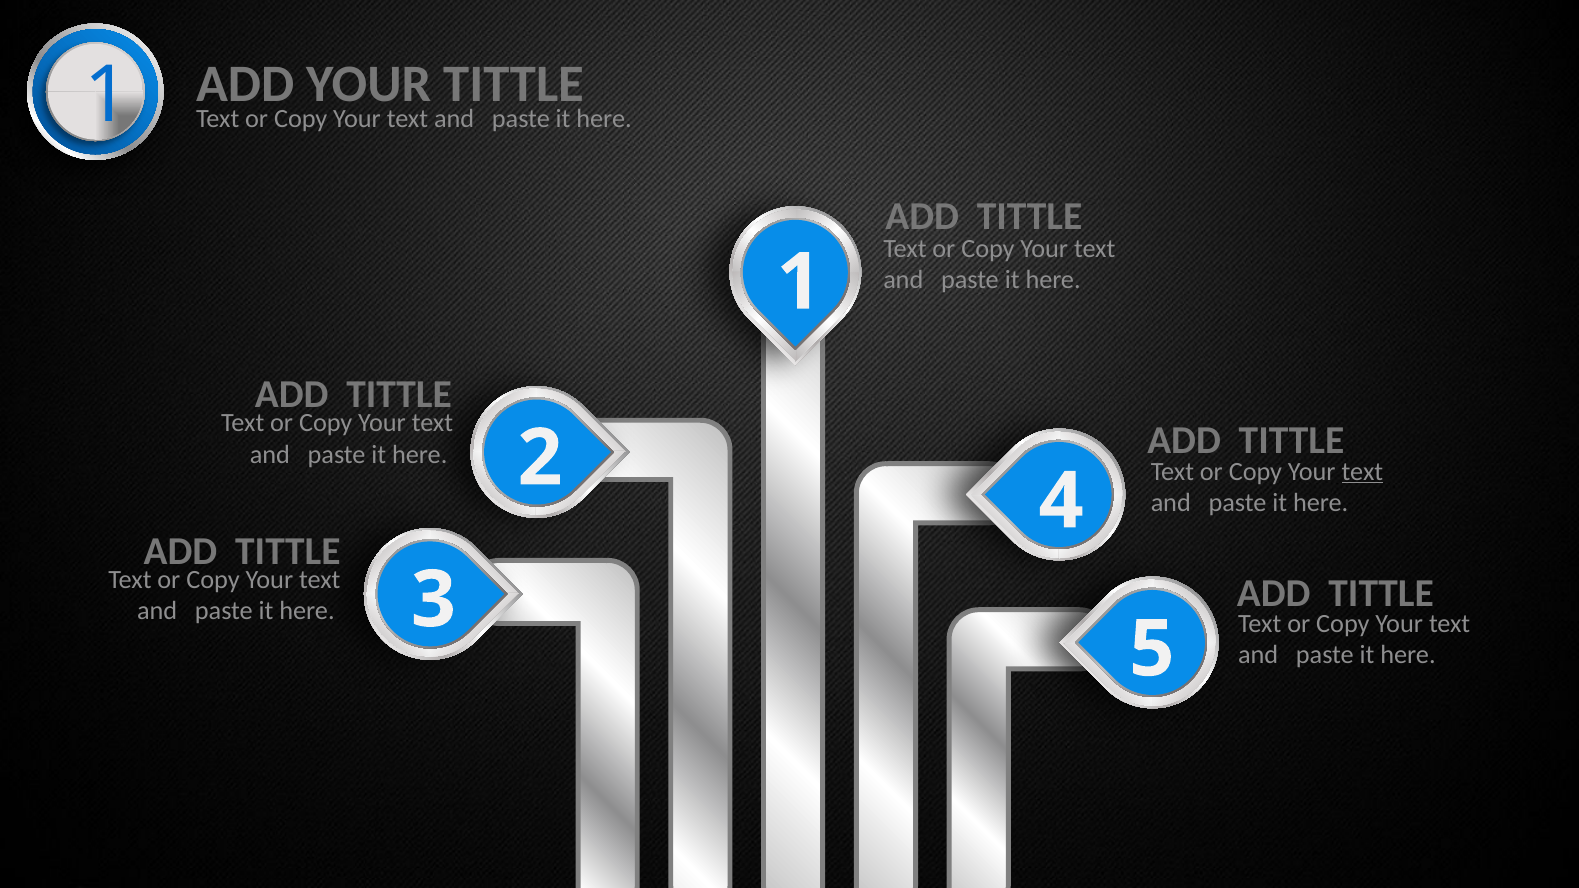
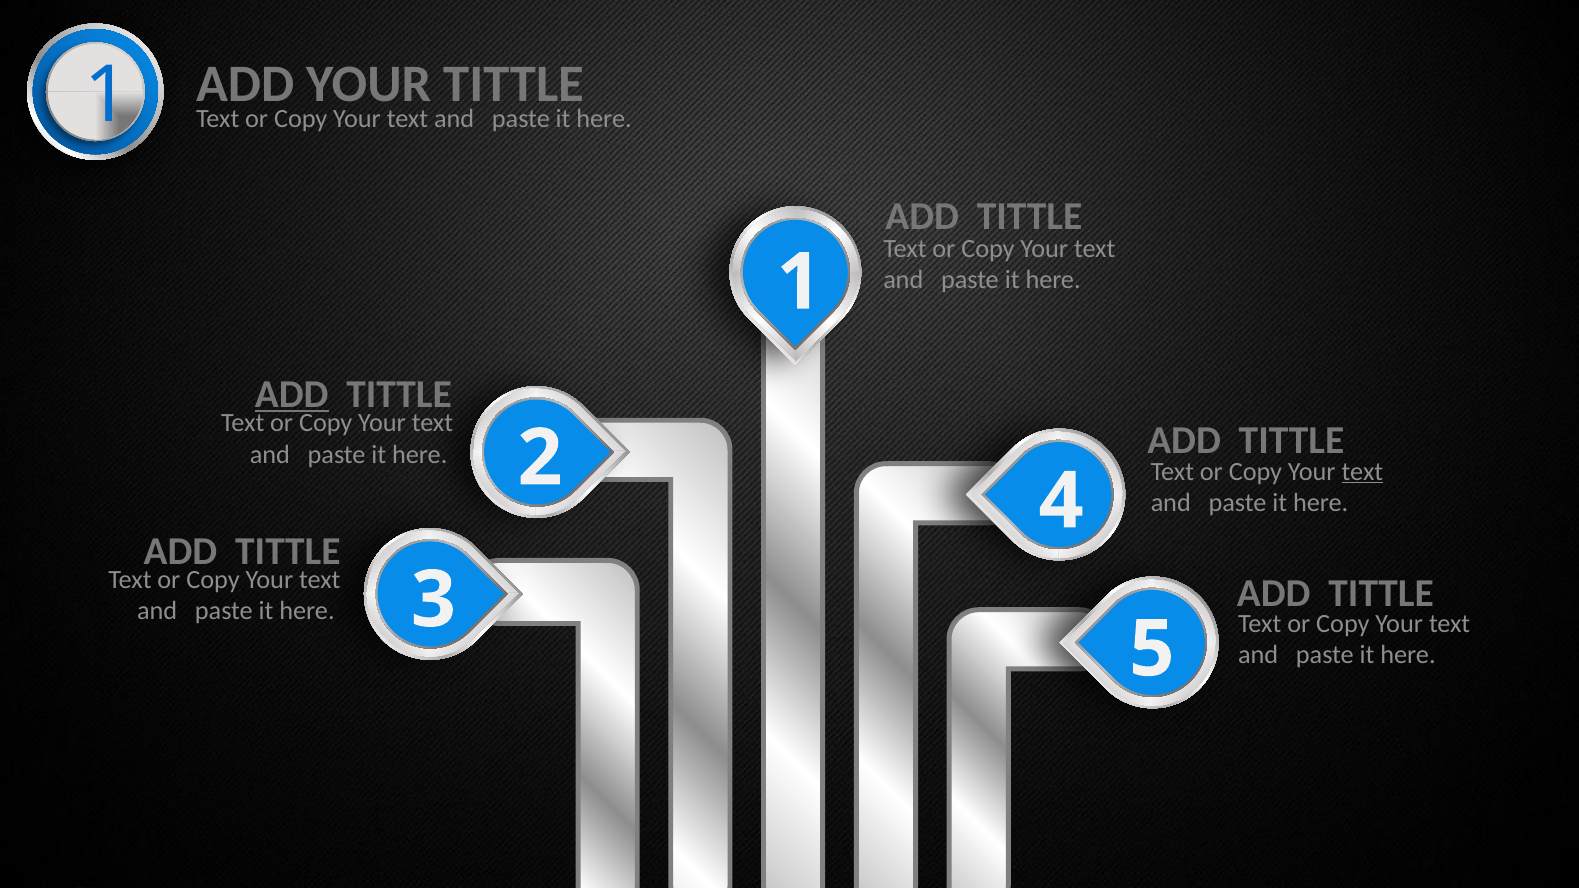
ADD underline: none -> present (292, 394)
